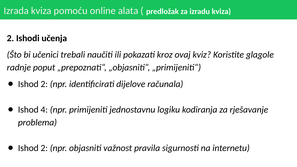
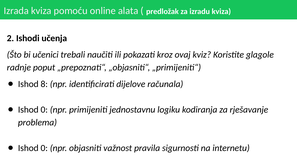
2: 2 -> 8 (44, 84)
4: 4 -> 0 (44, 110)
2: 2 -> 0 (44, 148)
